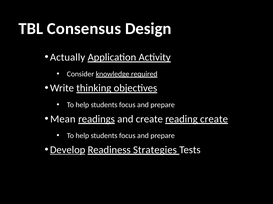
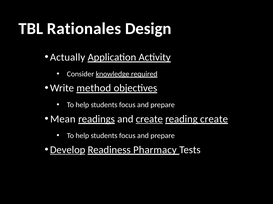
Consensus: Consensus -> Rationales (84, 29)
thinking: thinking -> method (94, 88)
create underline: none -> present (149, 119)
Strategies: Strategies -> Pharmacy (155, 150)
